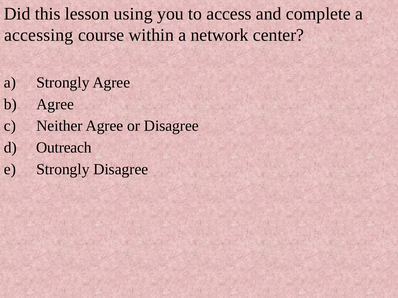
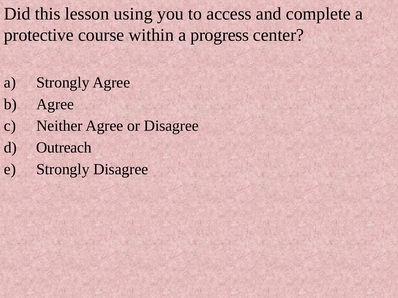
accessing: accessing -> protective (39, 35)
network: network -> progress (220, 35)
